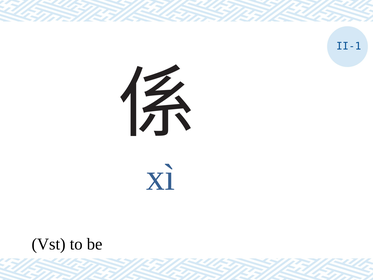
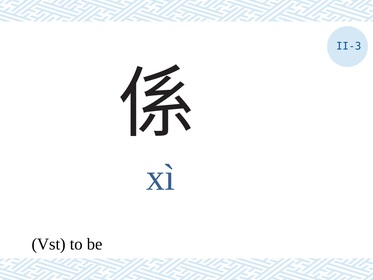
II-1: II-1 -> II-3 (349, 46)
